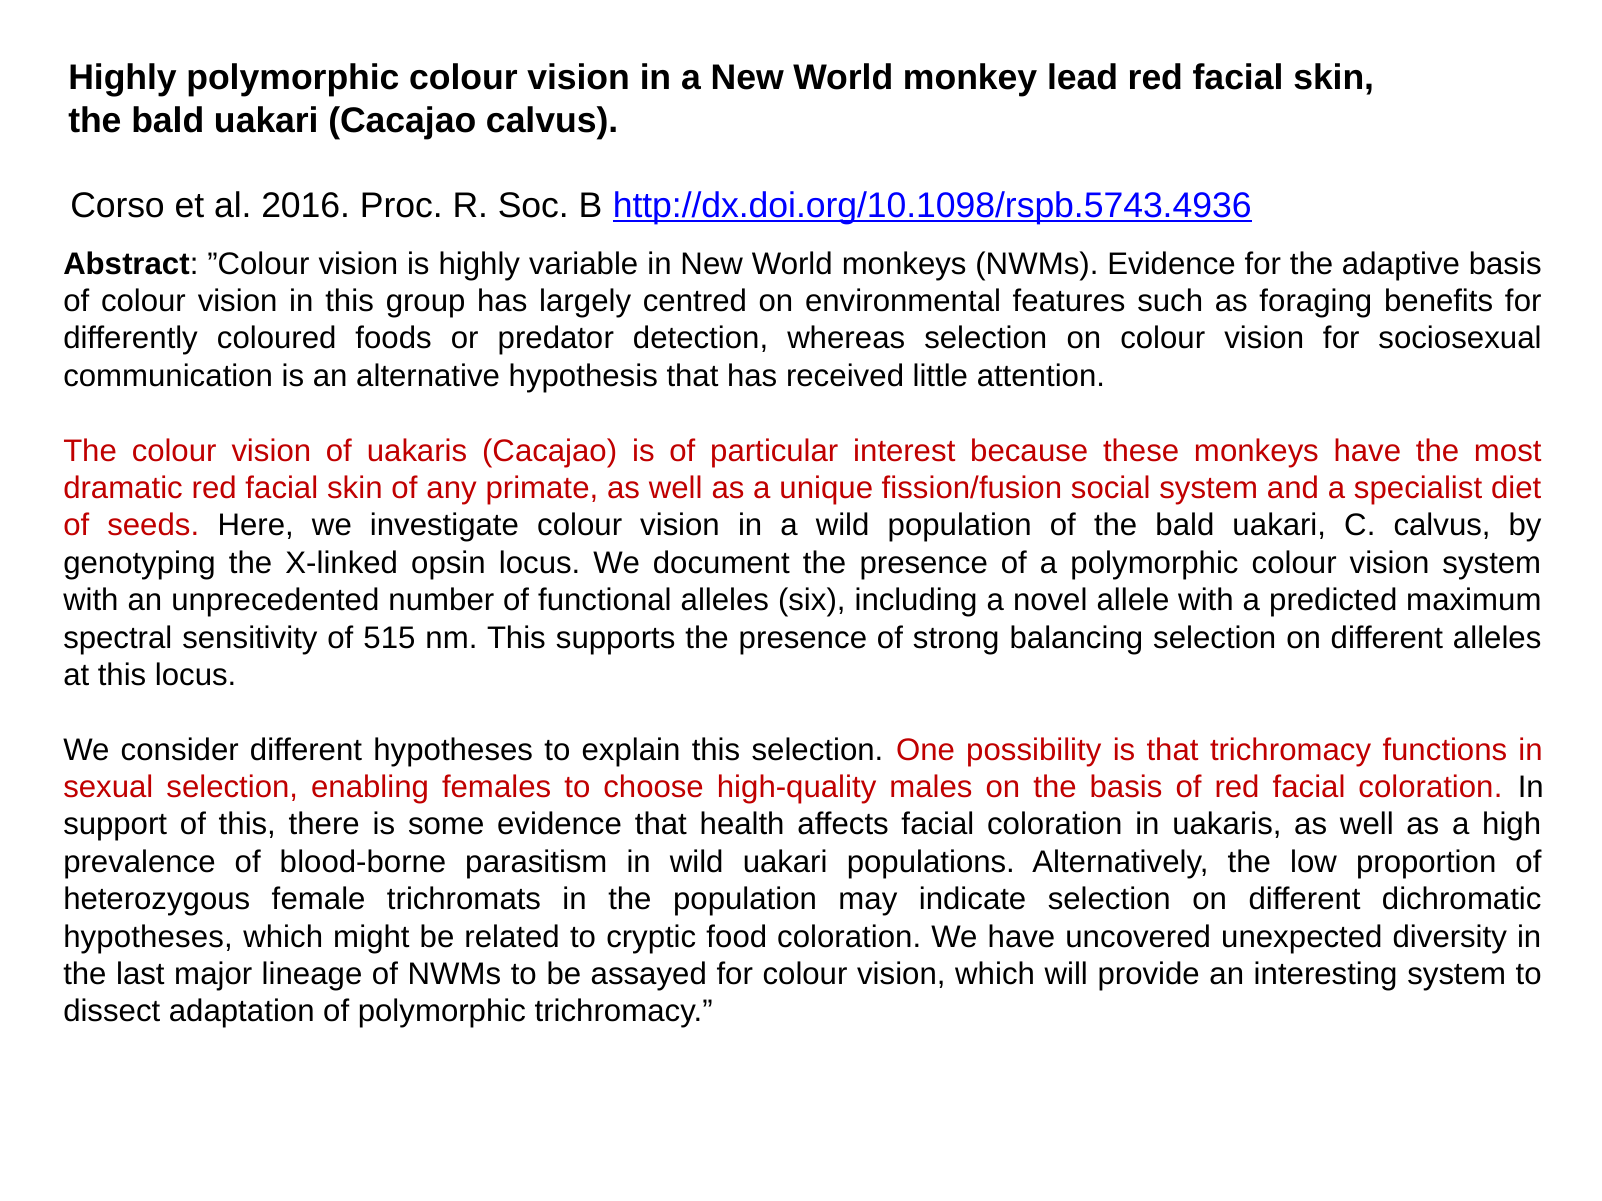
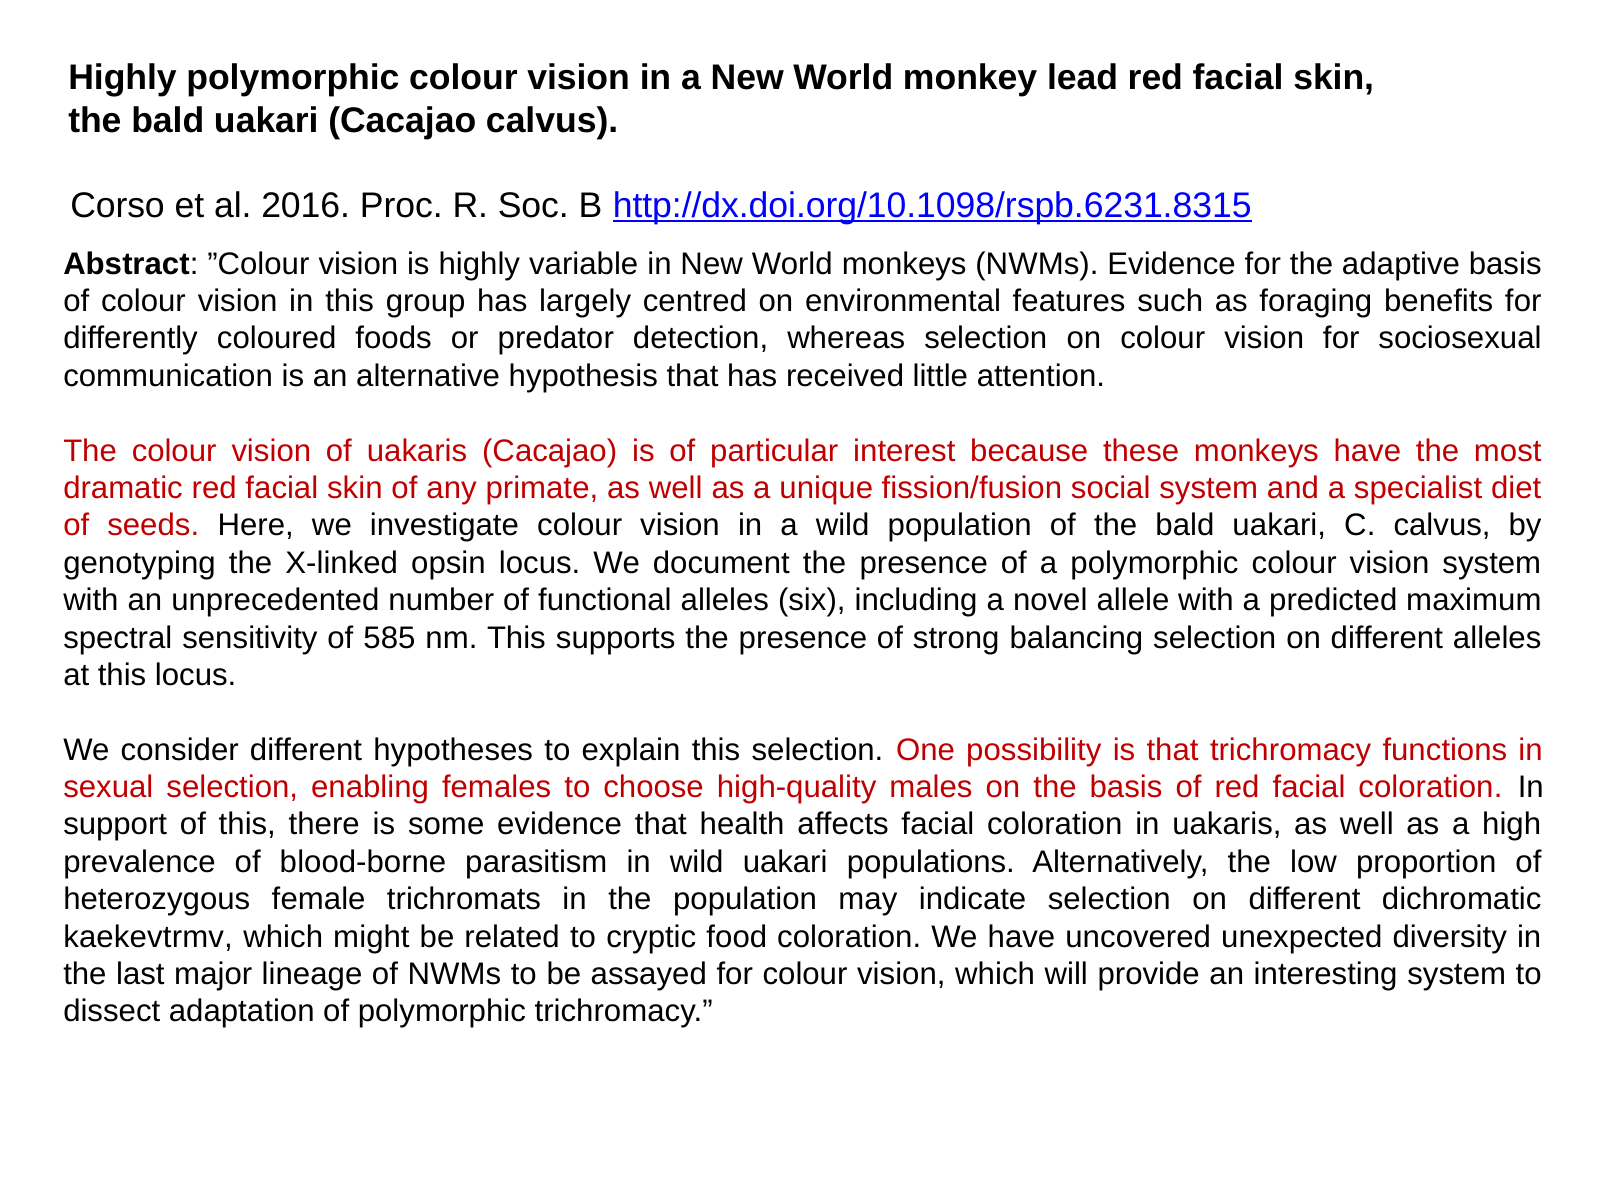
http://dx.doi.org/10.1098/rspb.5743.4936: http://dx.doi.org/10.1098/rspb.5743.4936 -> http://dx.doi.org/10.1098/rspb.6231.8315 (932, 206)
515: 515 -> 585 (389, 638)
hypotheses: hypotheses -> kaekevtrmv (148, 937)
